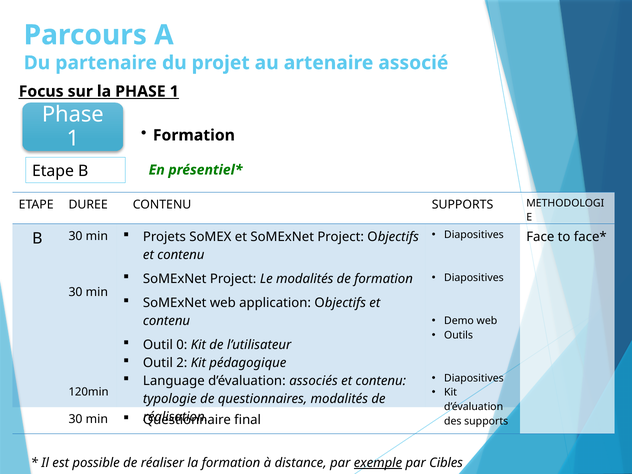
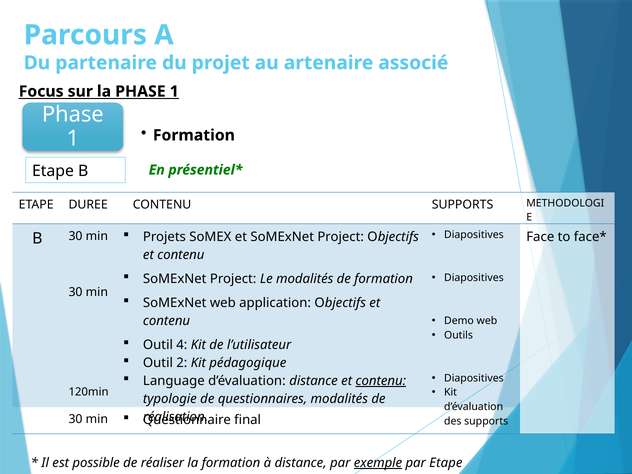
0: 0 -> 4 (182, 345)
d’évaluation associés: associés -> distance (314, 381)
contenu underline: none -> present (381, 381)
par Cibles: Cibles -> Etape (446, 463)
